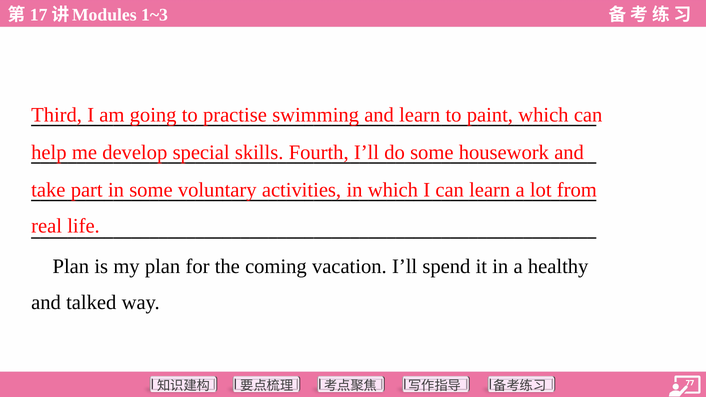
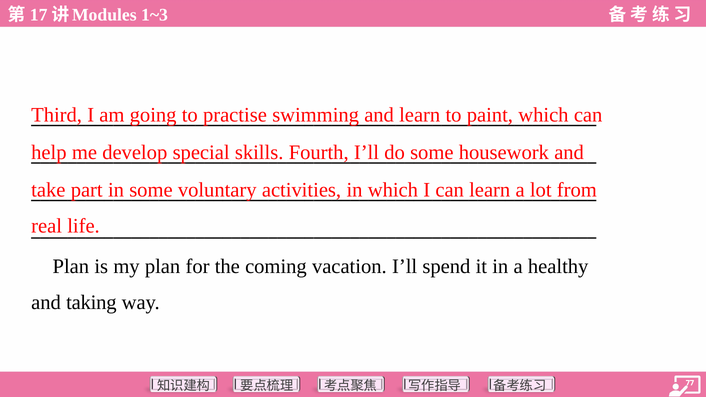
talked: talked -> taking (91, 302)
